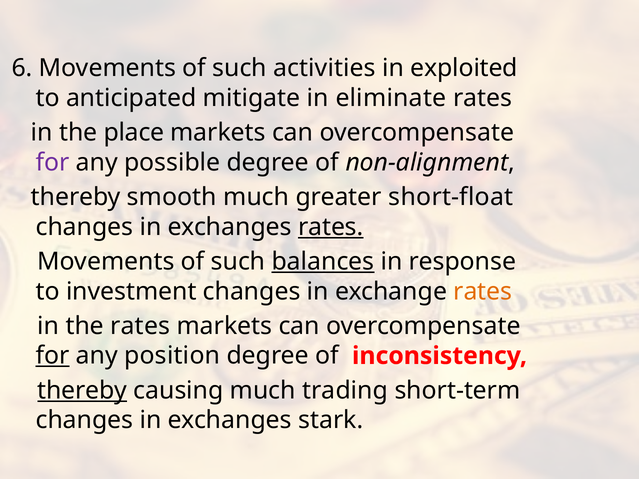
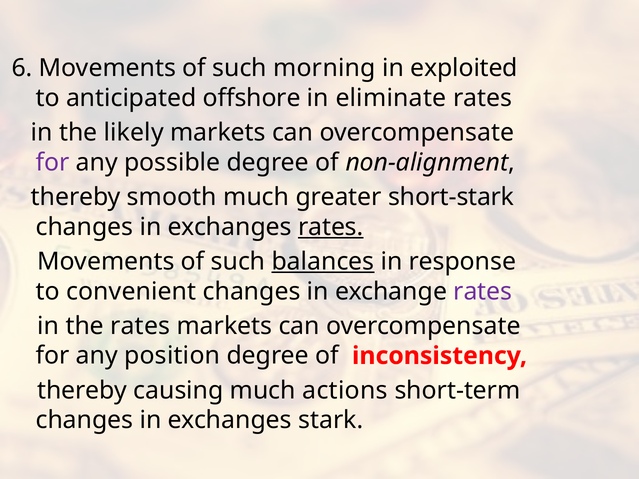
activities: activities -> morning (324, 68)
mitigate: mitigate -> offshore (252, 98)
place: place -> likely (134, 133)
short-float: short-float -> short-stark (451, 197)
investment: investment -> convenient (131, 291)
rates colour: orange -> purple (483, 291)
for underline: present -> none (53, 356)
thereby underline: present -> none (82, 391)
trading: trading -> actions (345, 391)
